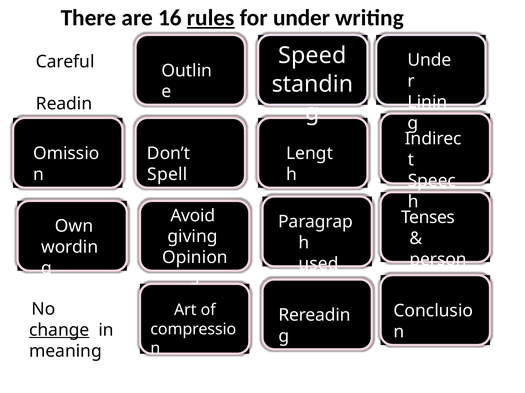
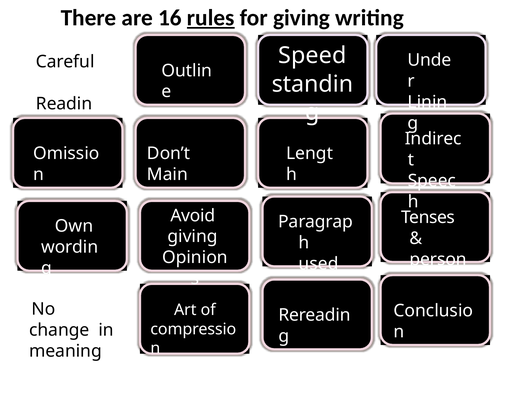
for under: under -> giving (302, 18)
Spell: Spell -> Main (167, 175)
change underline: present -> none (59, 331)
